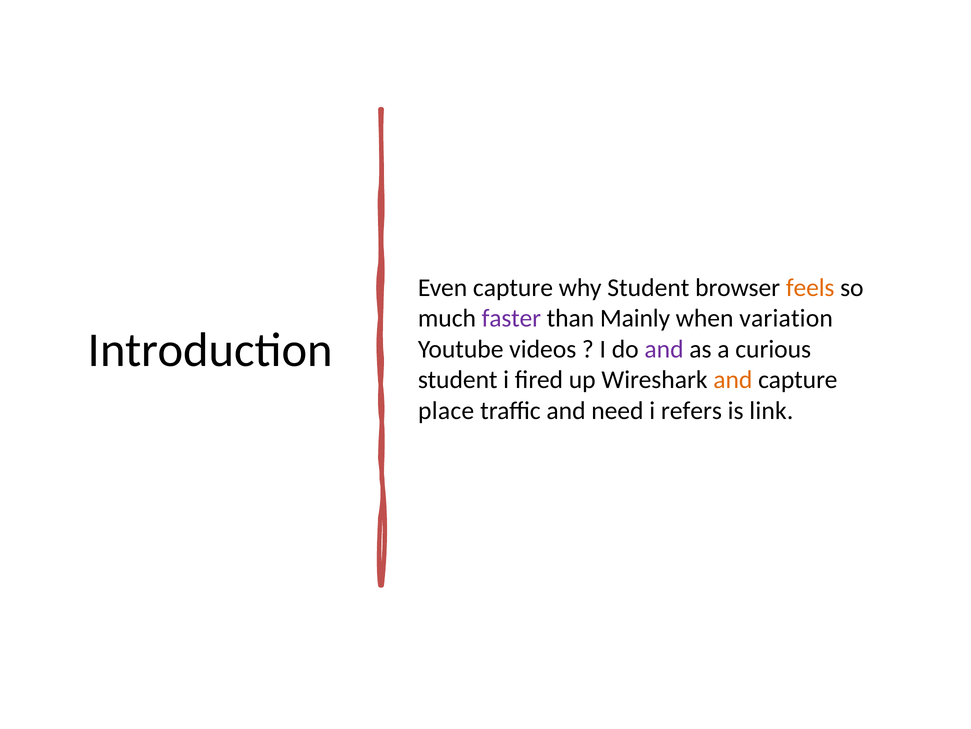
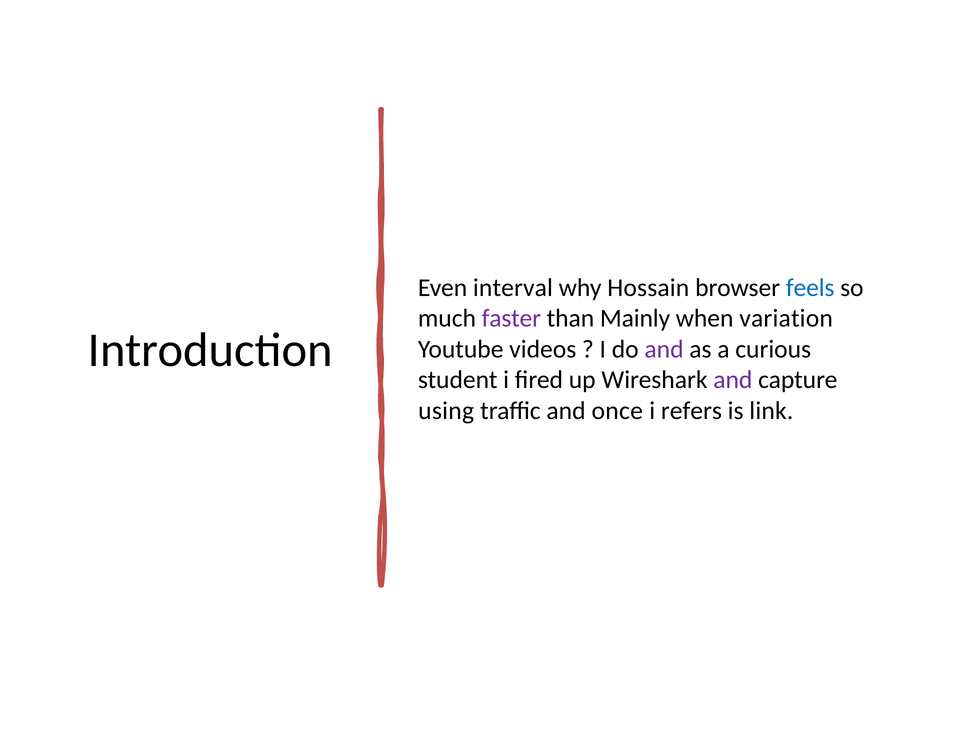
Even capture: capture -> interval (513, 287)
why Student: Student -> Hossain (648, 287)
feels colour: orange -> blue (810, 287)
and colour: orange -> purple (733, 379)
place: place -> using (446, 410)
need: need -> once (617, 410)
